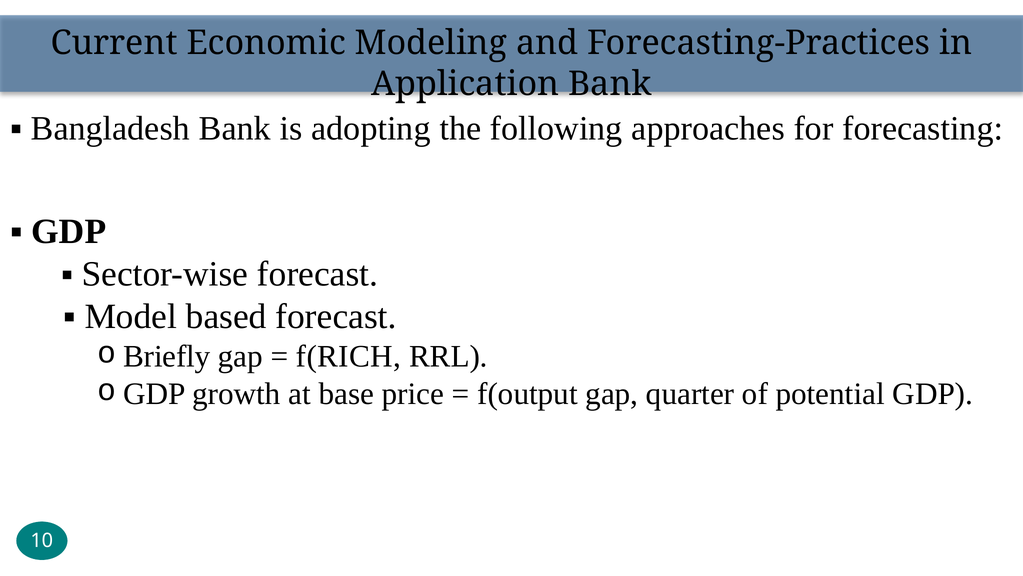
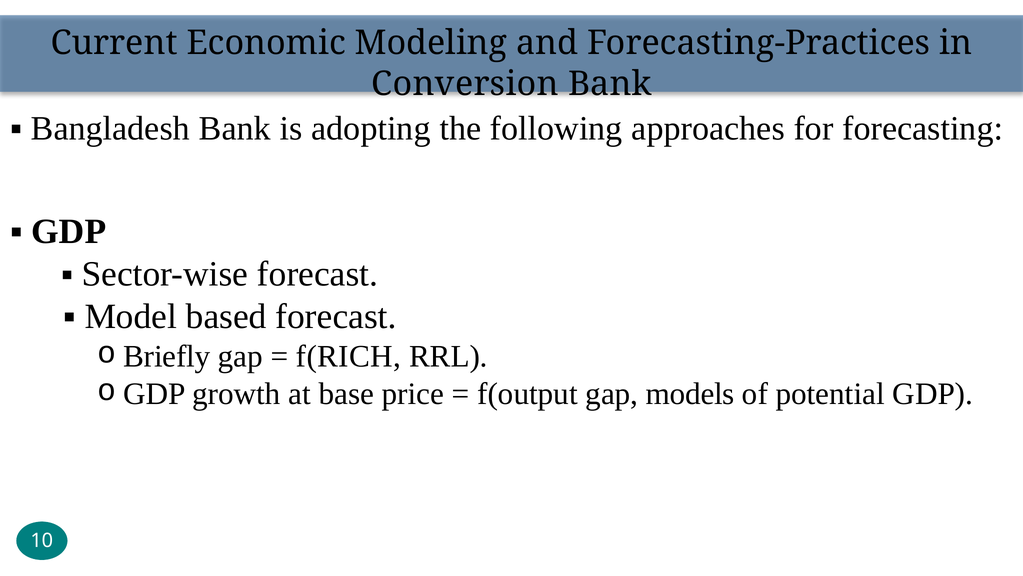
Application: Application -> Conversion (465, 84)
quarter: quarter -> models (690, 394)
